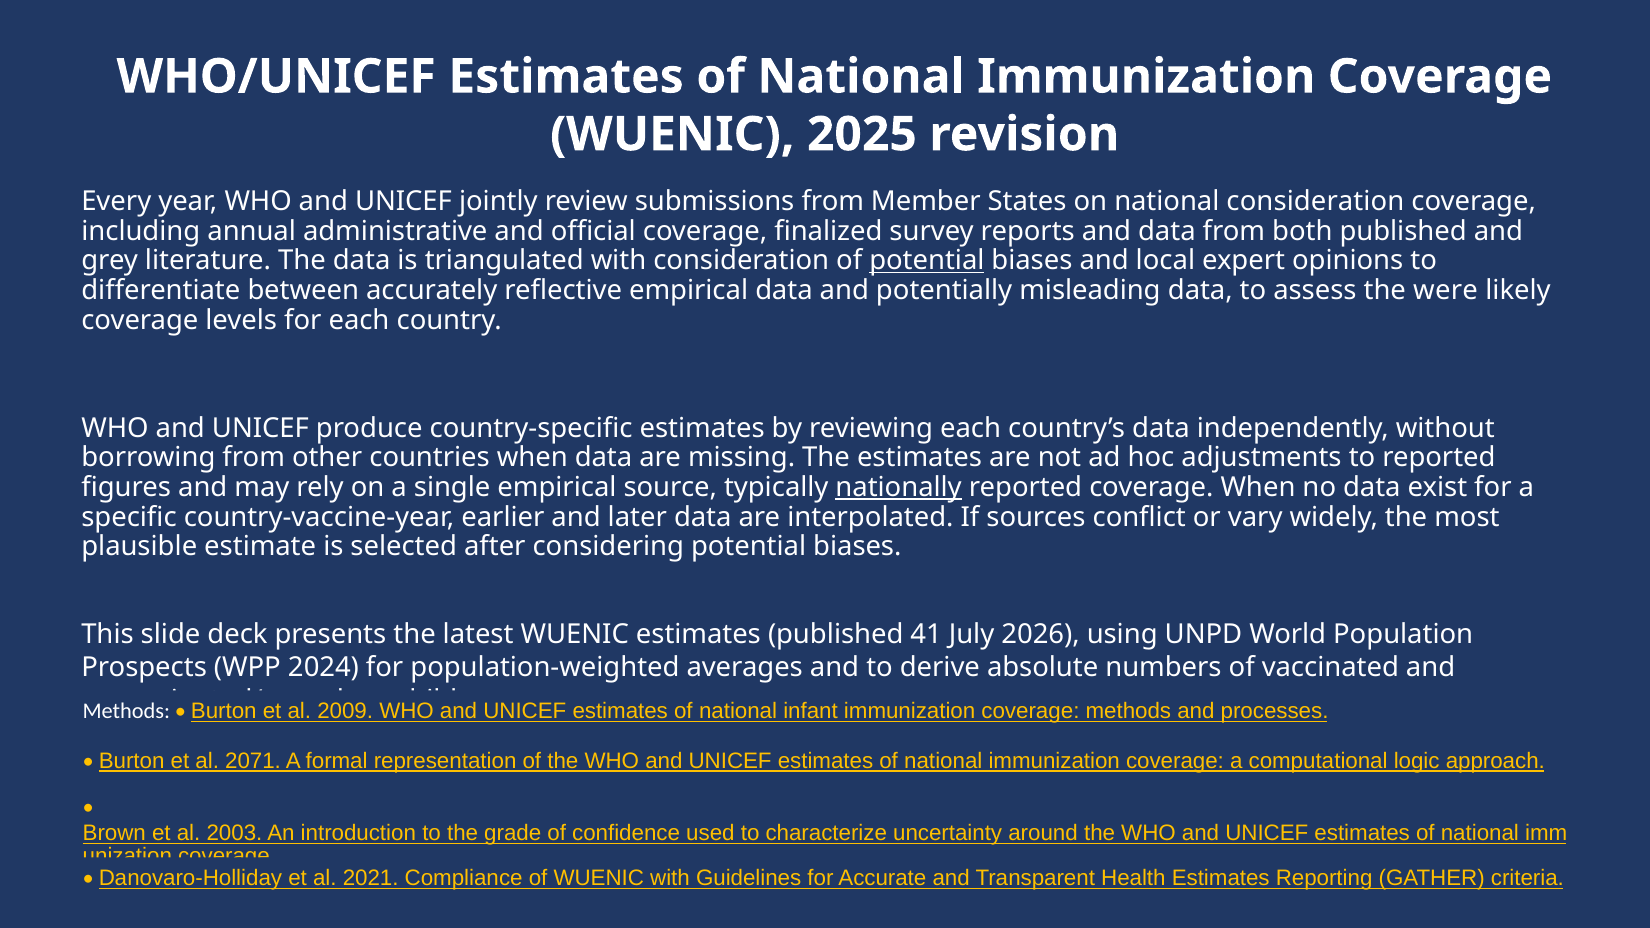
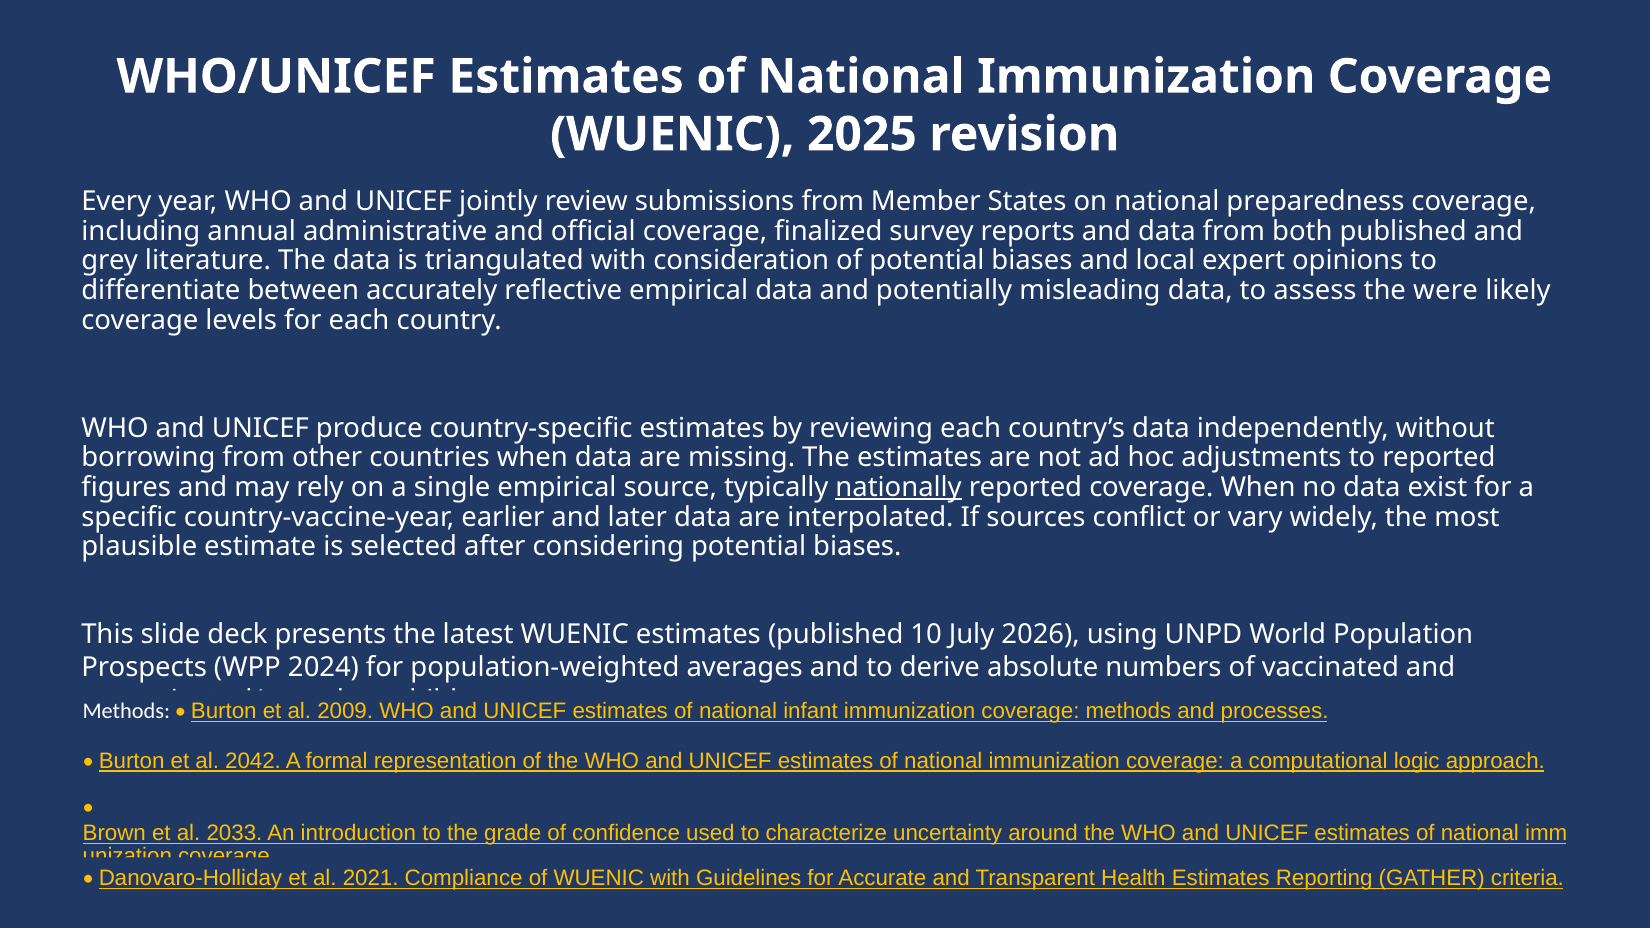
national consideration: consideration -> preparedness (1315, 201)
potential underline: present -> none (927, 261)
41: 41 -> 10 (926, 634)
2071: 2071 -> 2042 (253, 761)
2003: 2003 -> 2033 (234, 834)
